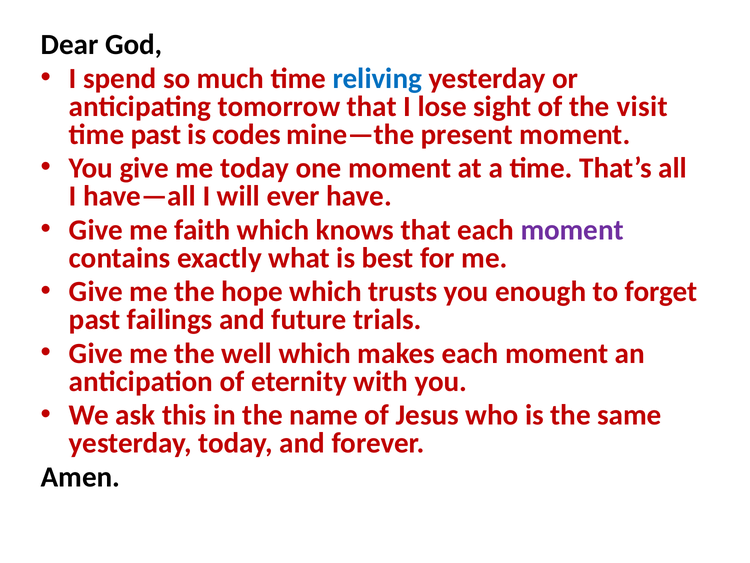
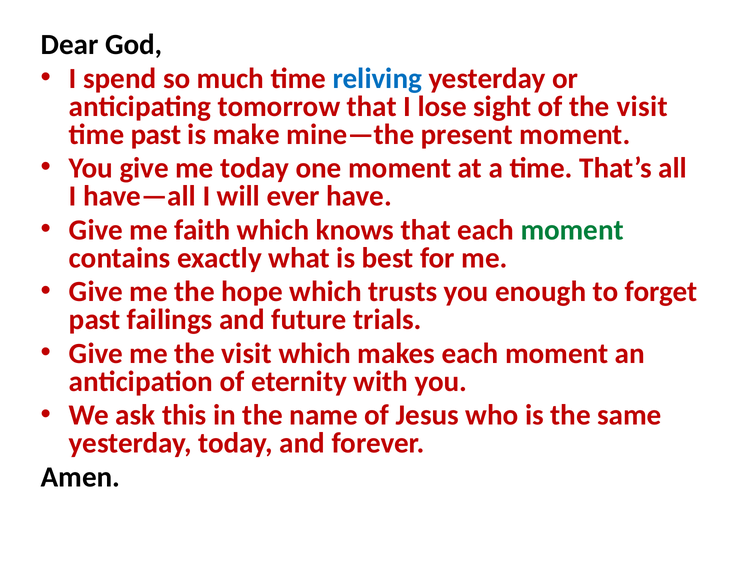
codes: codes -> make (246, 134)
moment colour: purple -> green (572, 230)
me the well: well -> visit (247, 353)
